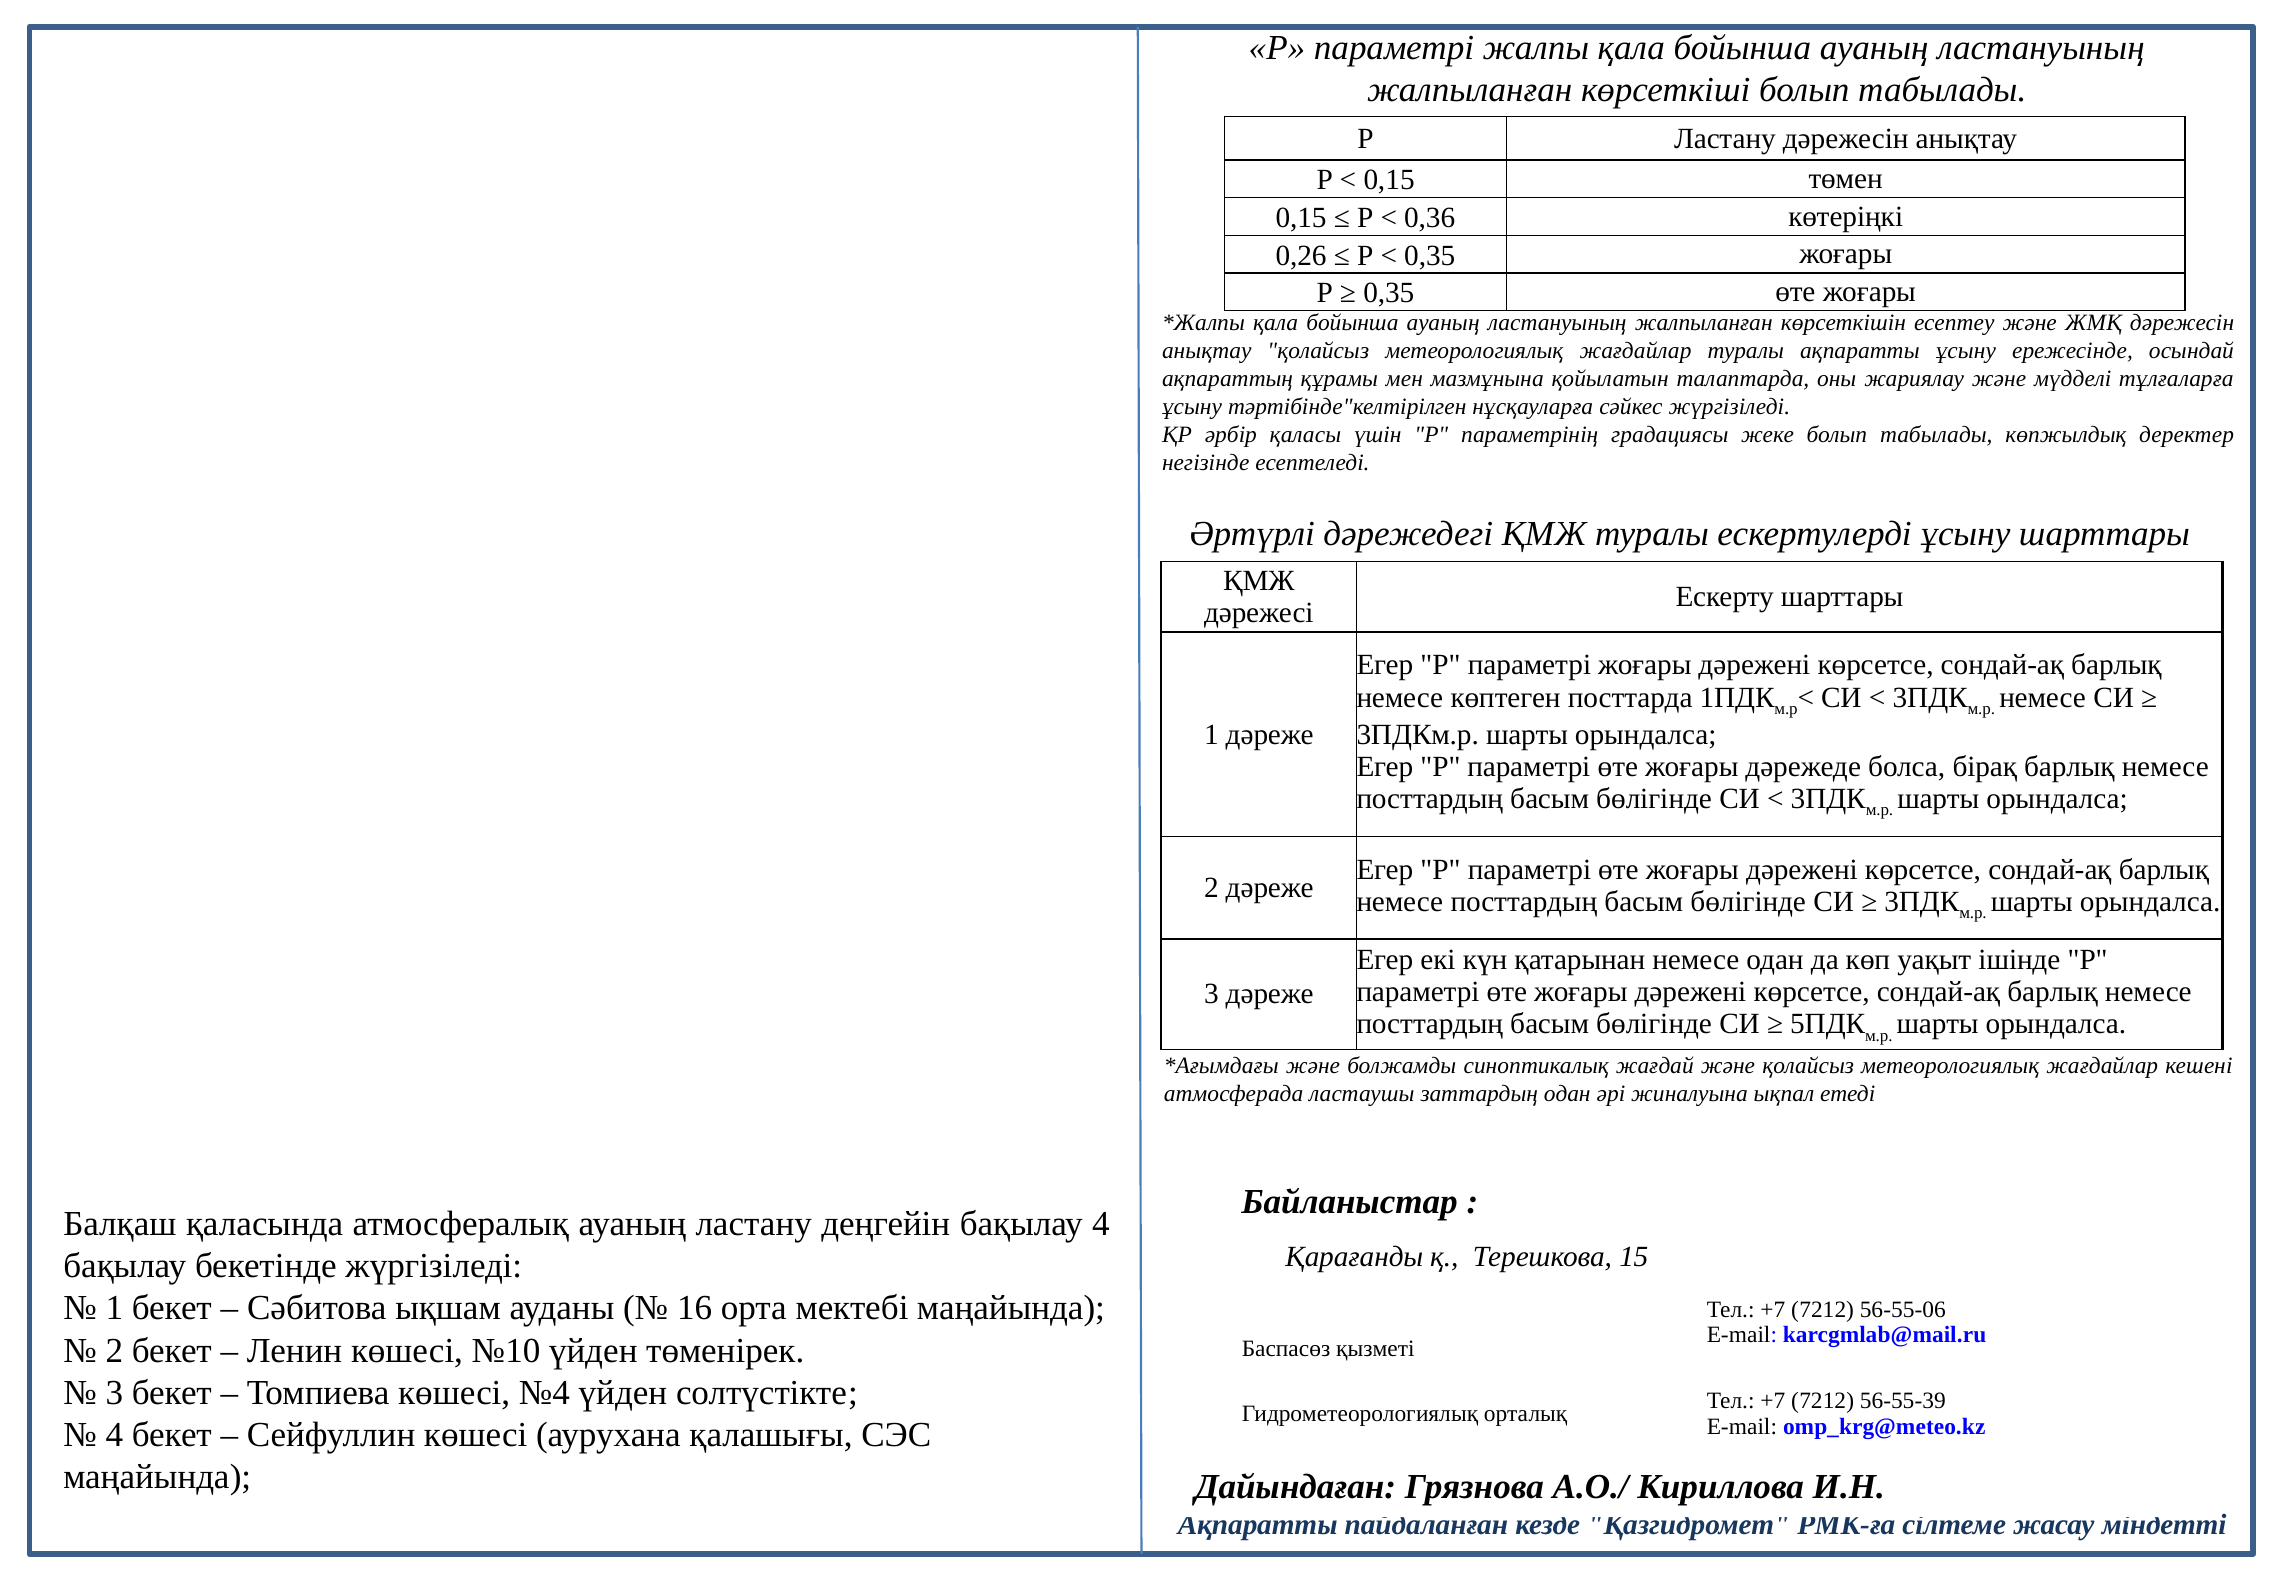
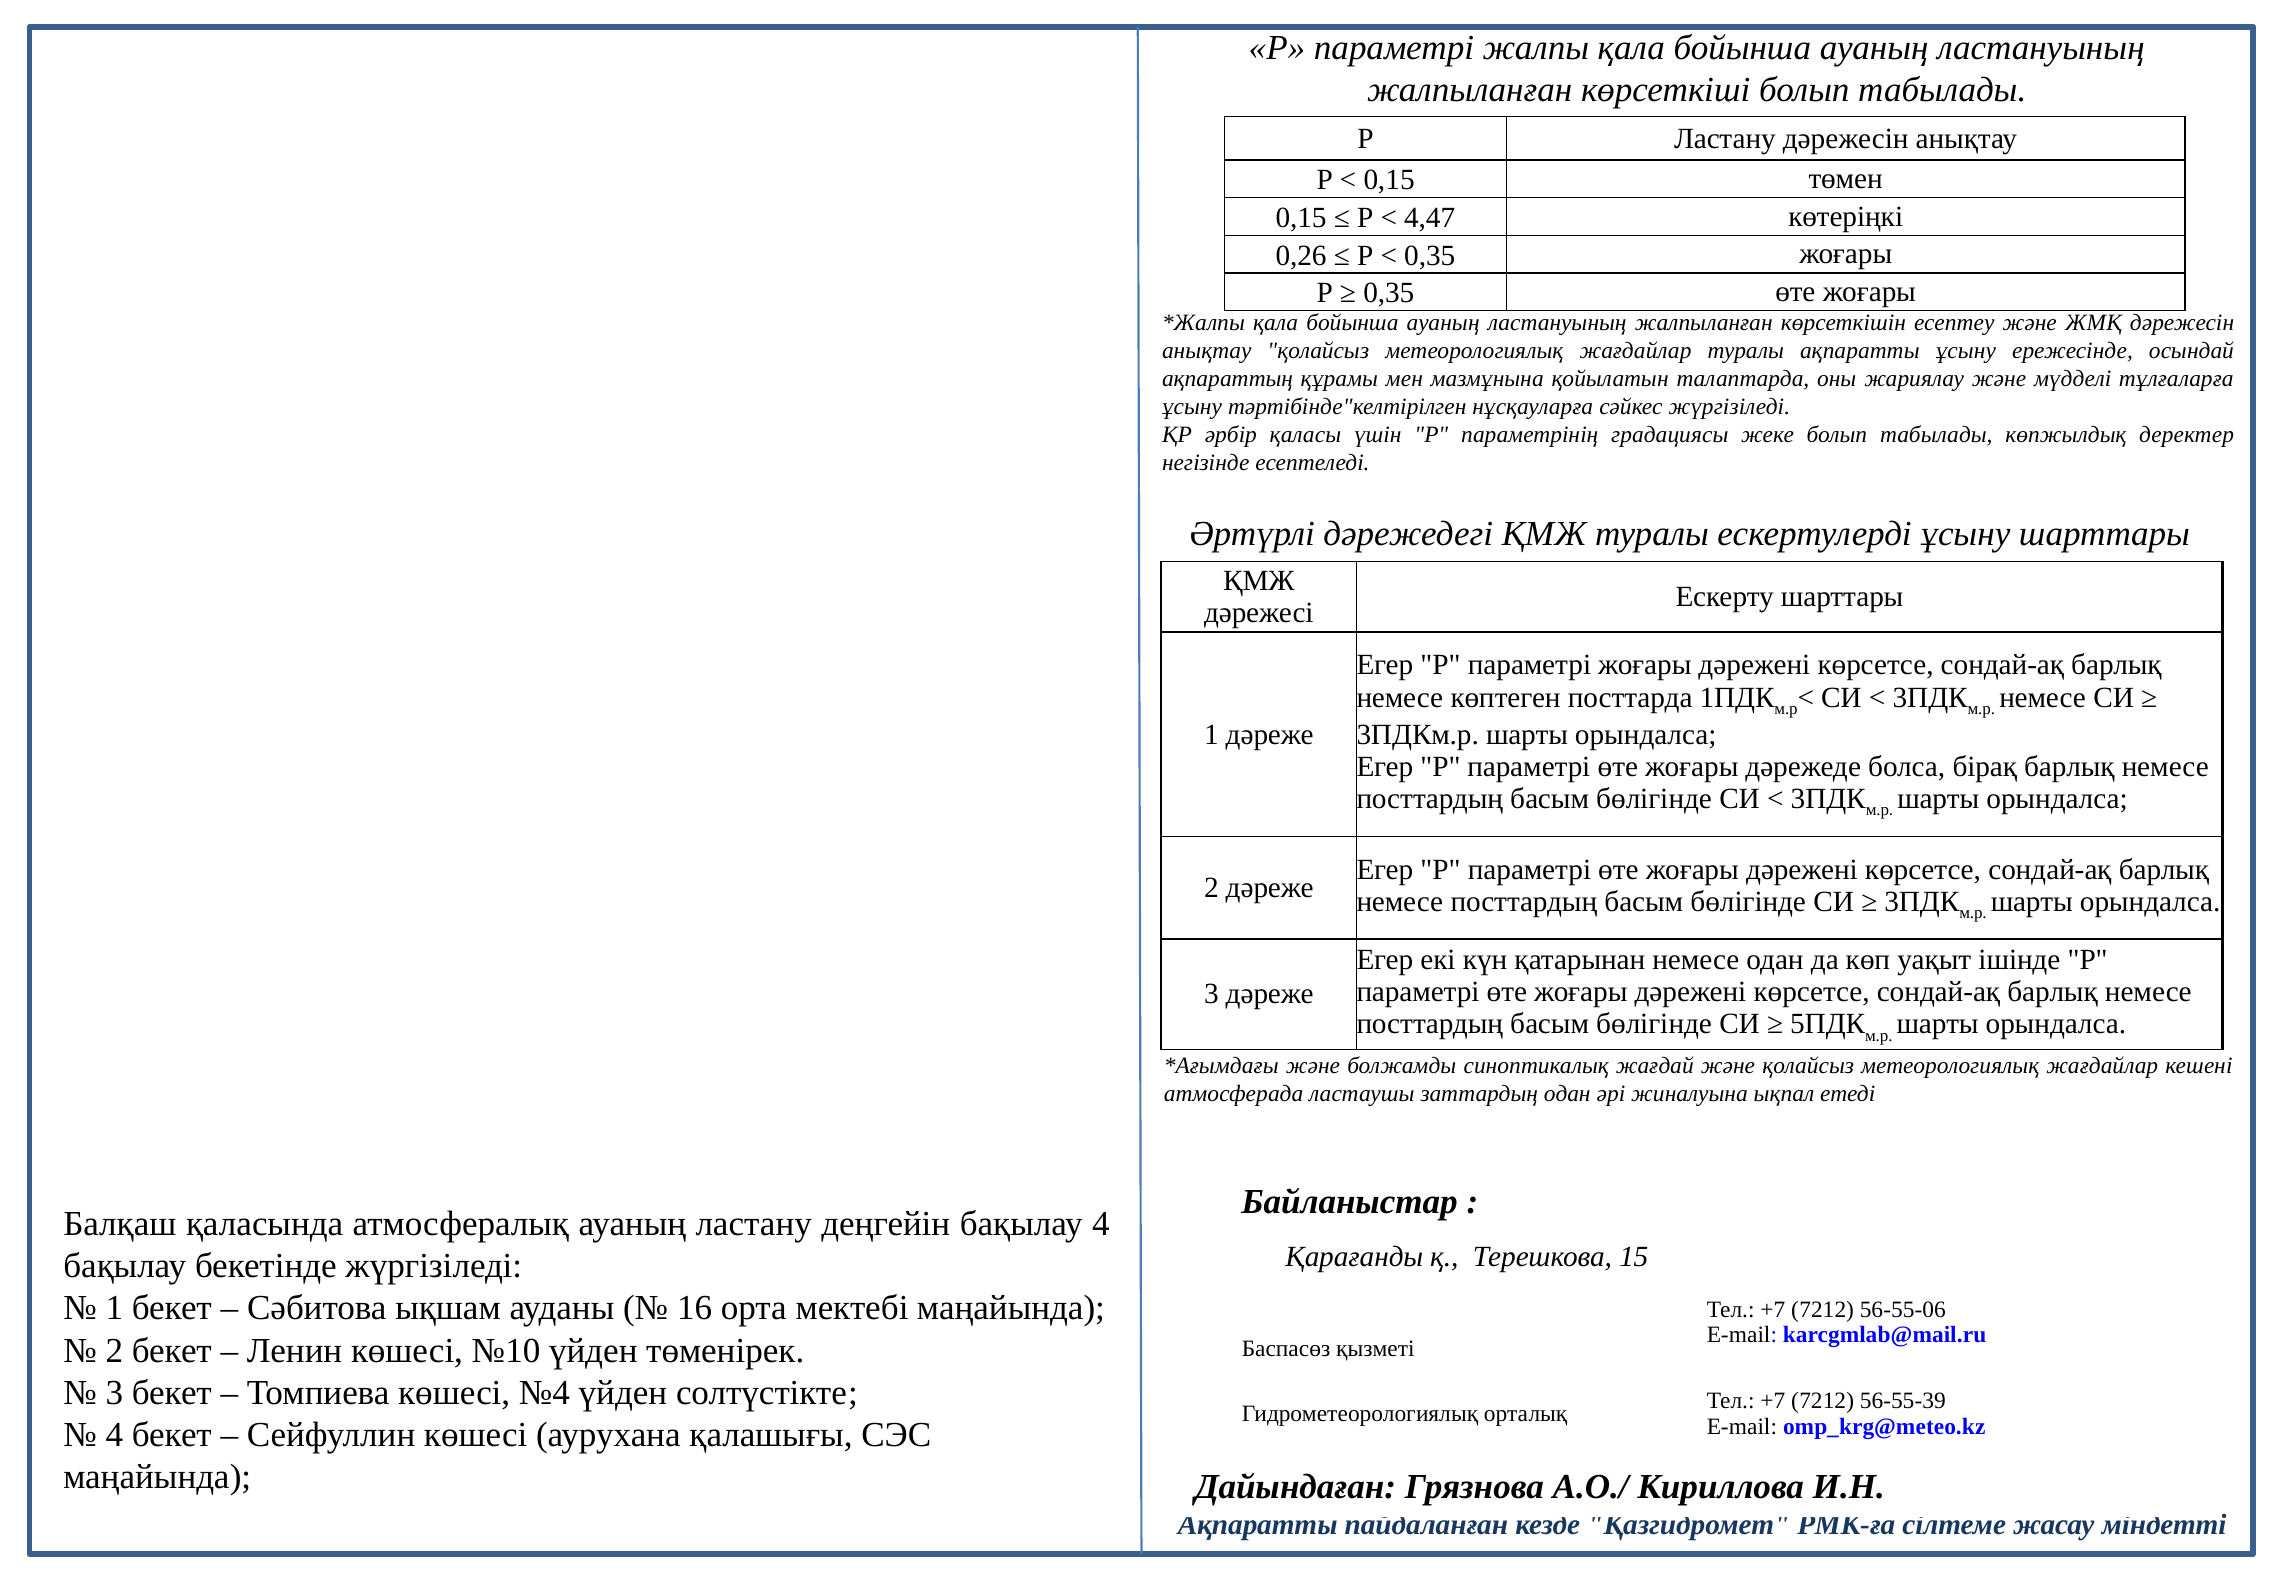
0,36: 0,36 -> 4,47 (1430, 218)
